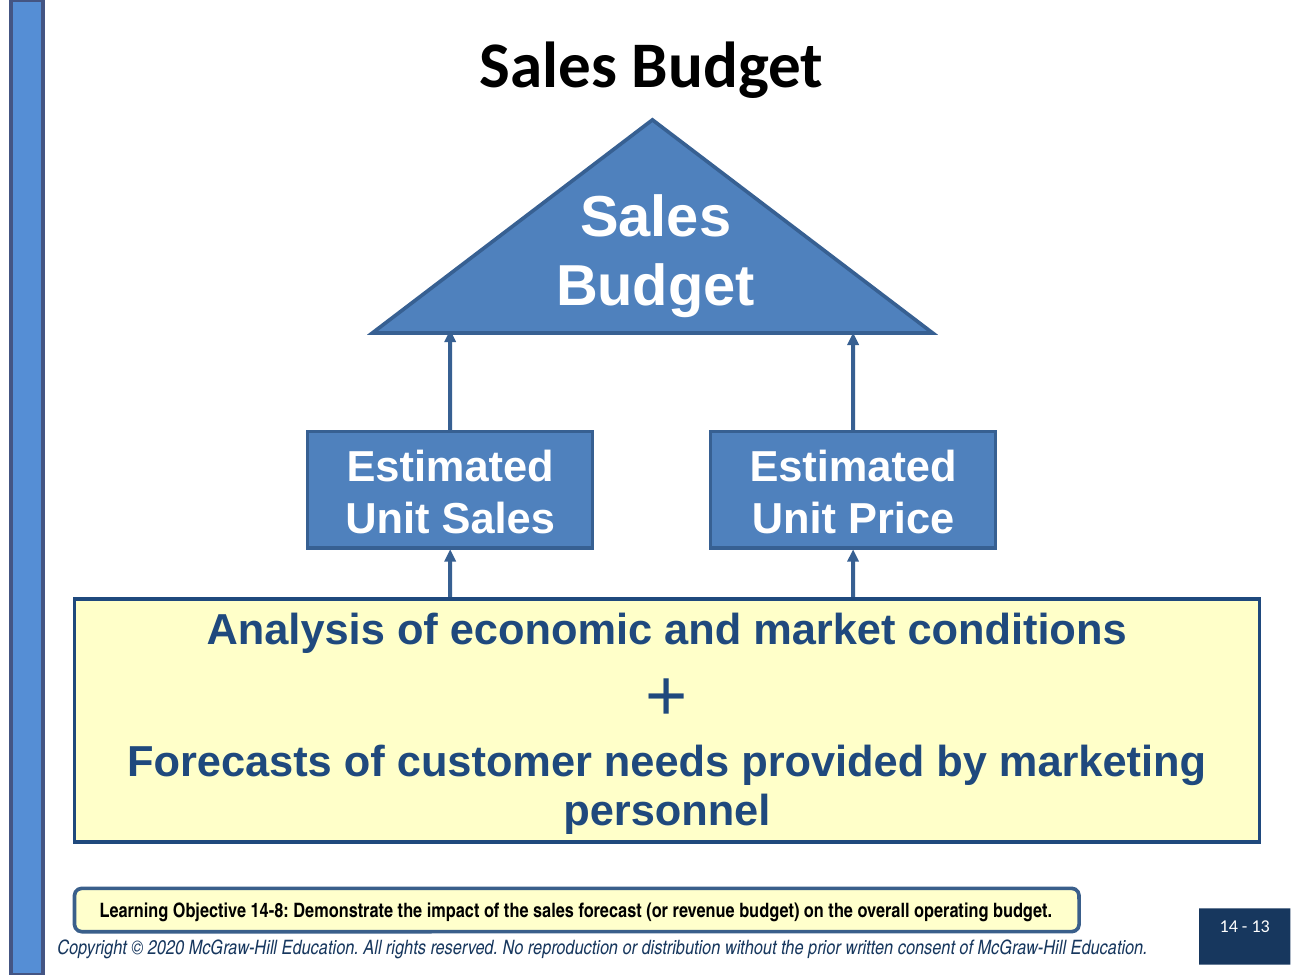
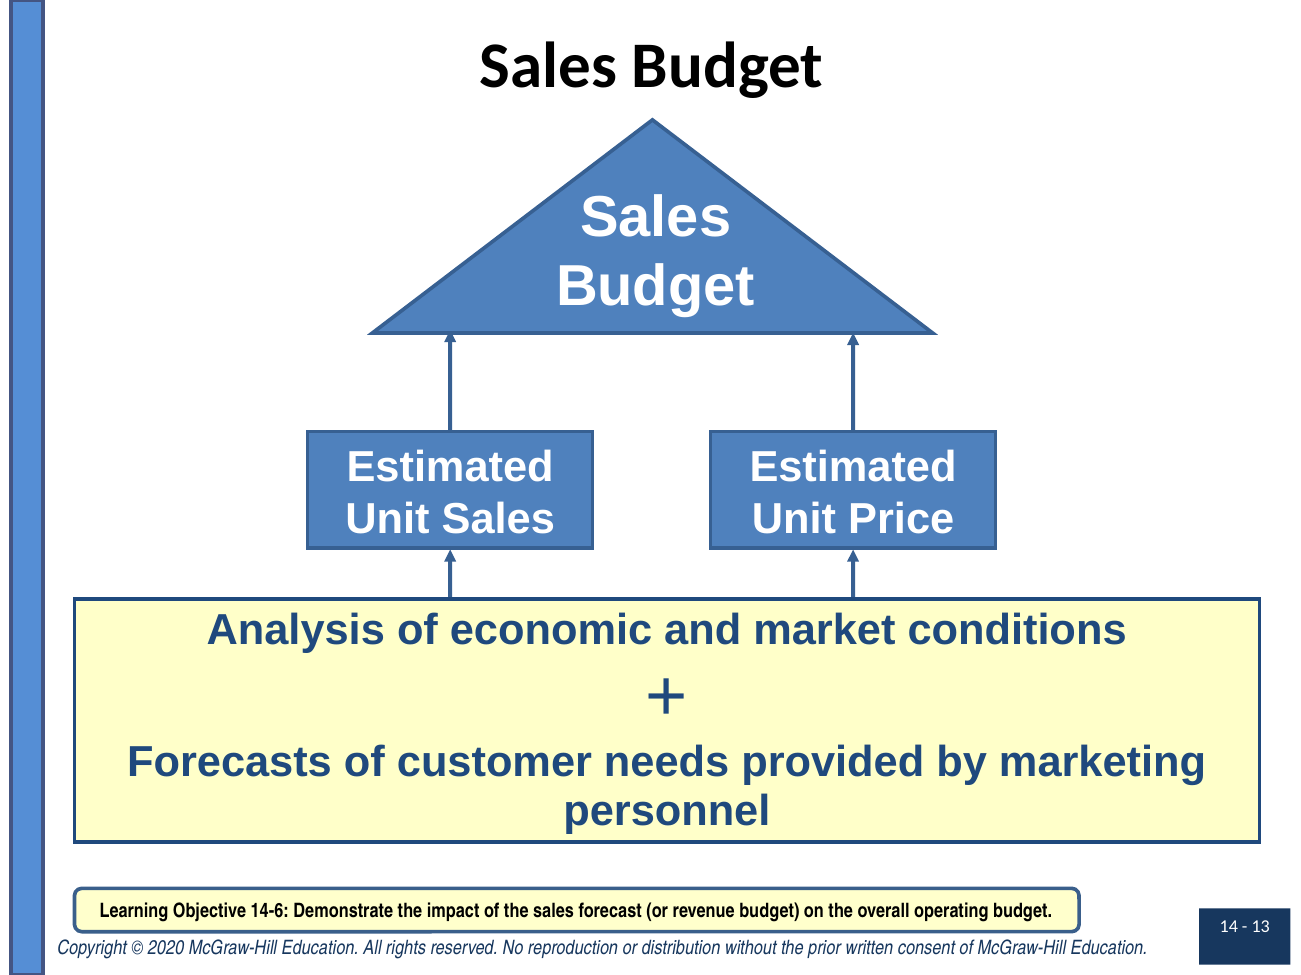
14-8: 14-8 -> 14-6 (270, 912)
